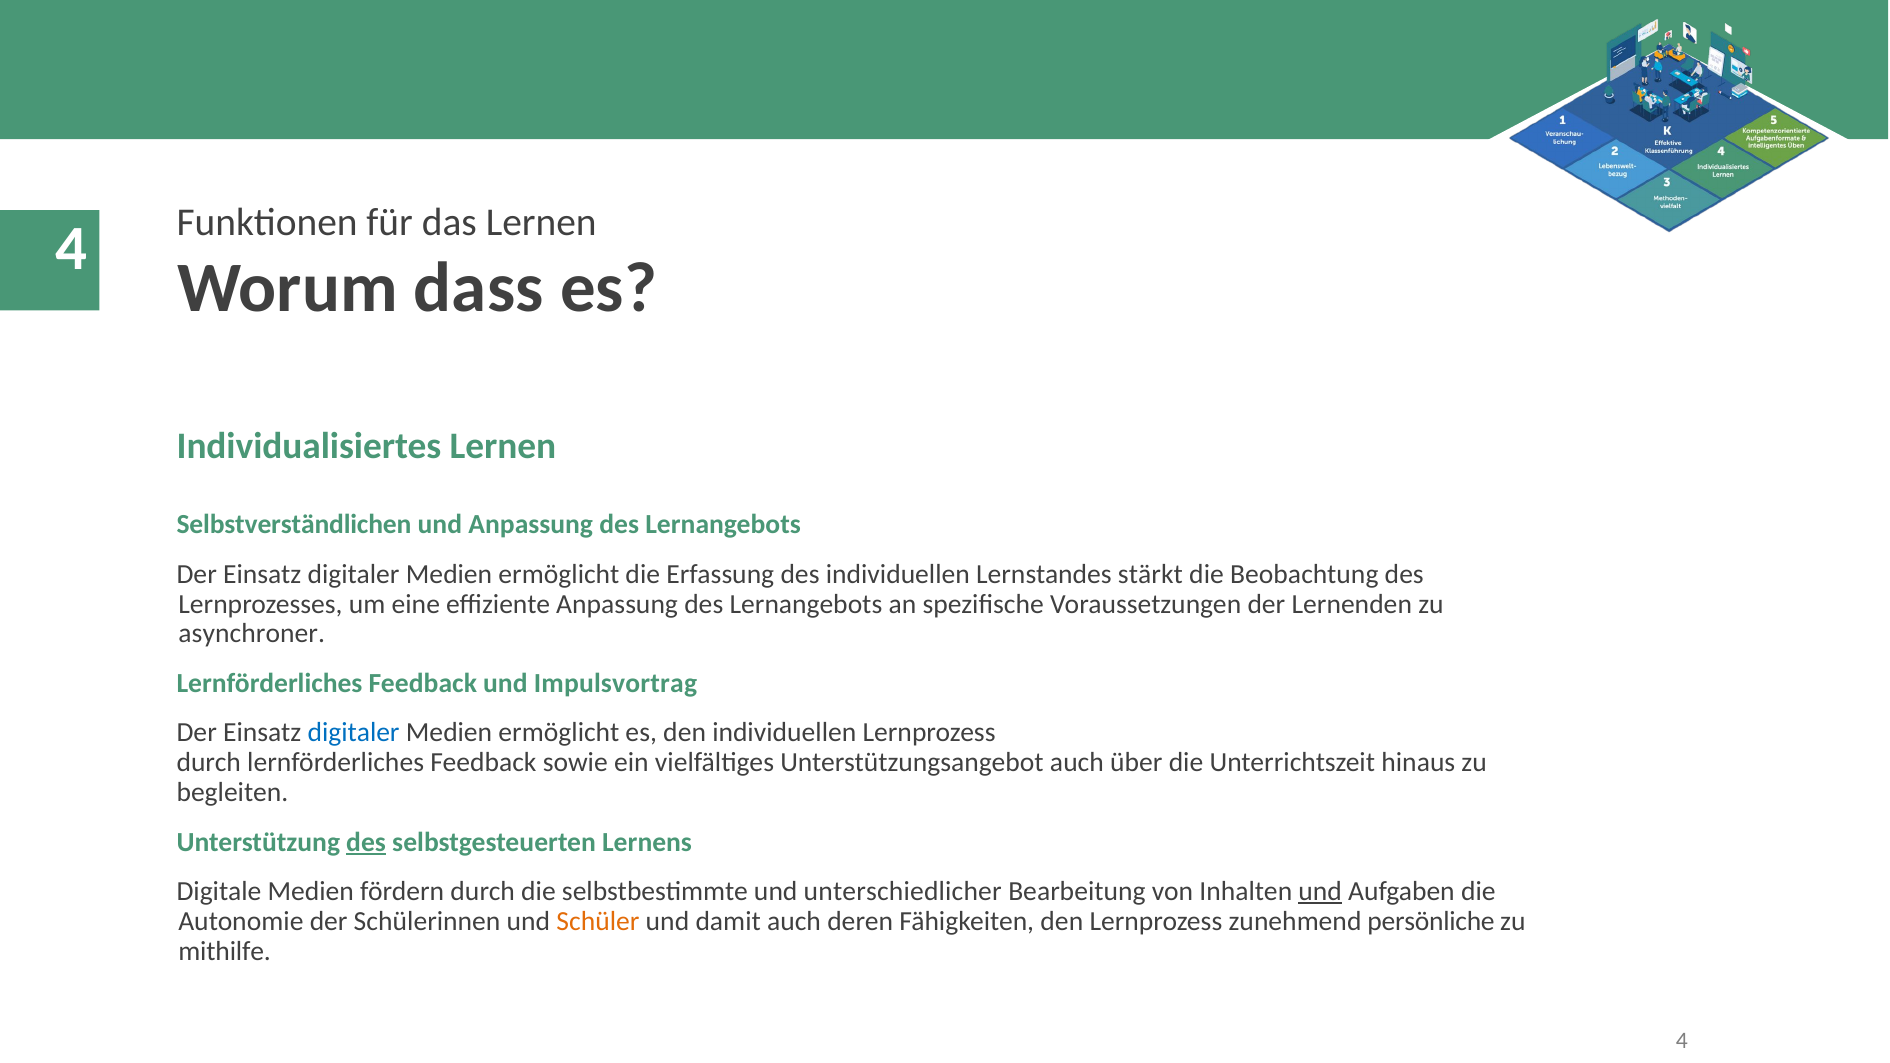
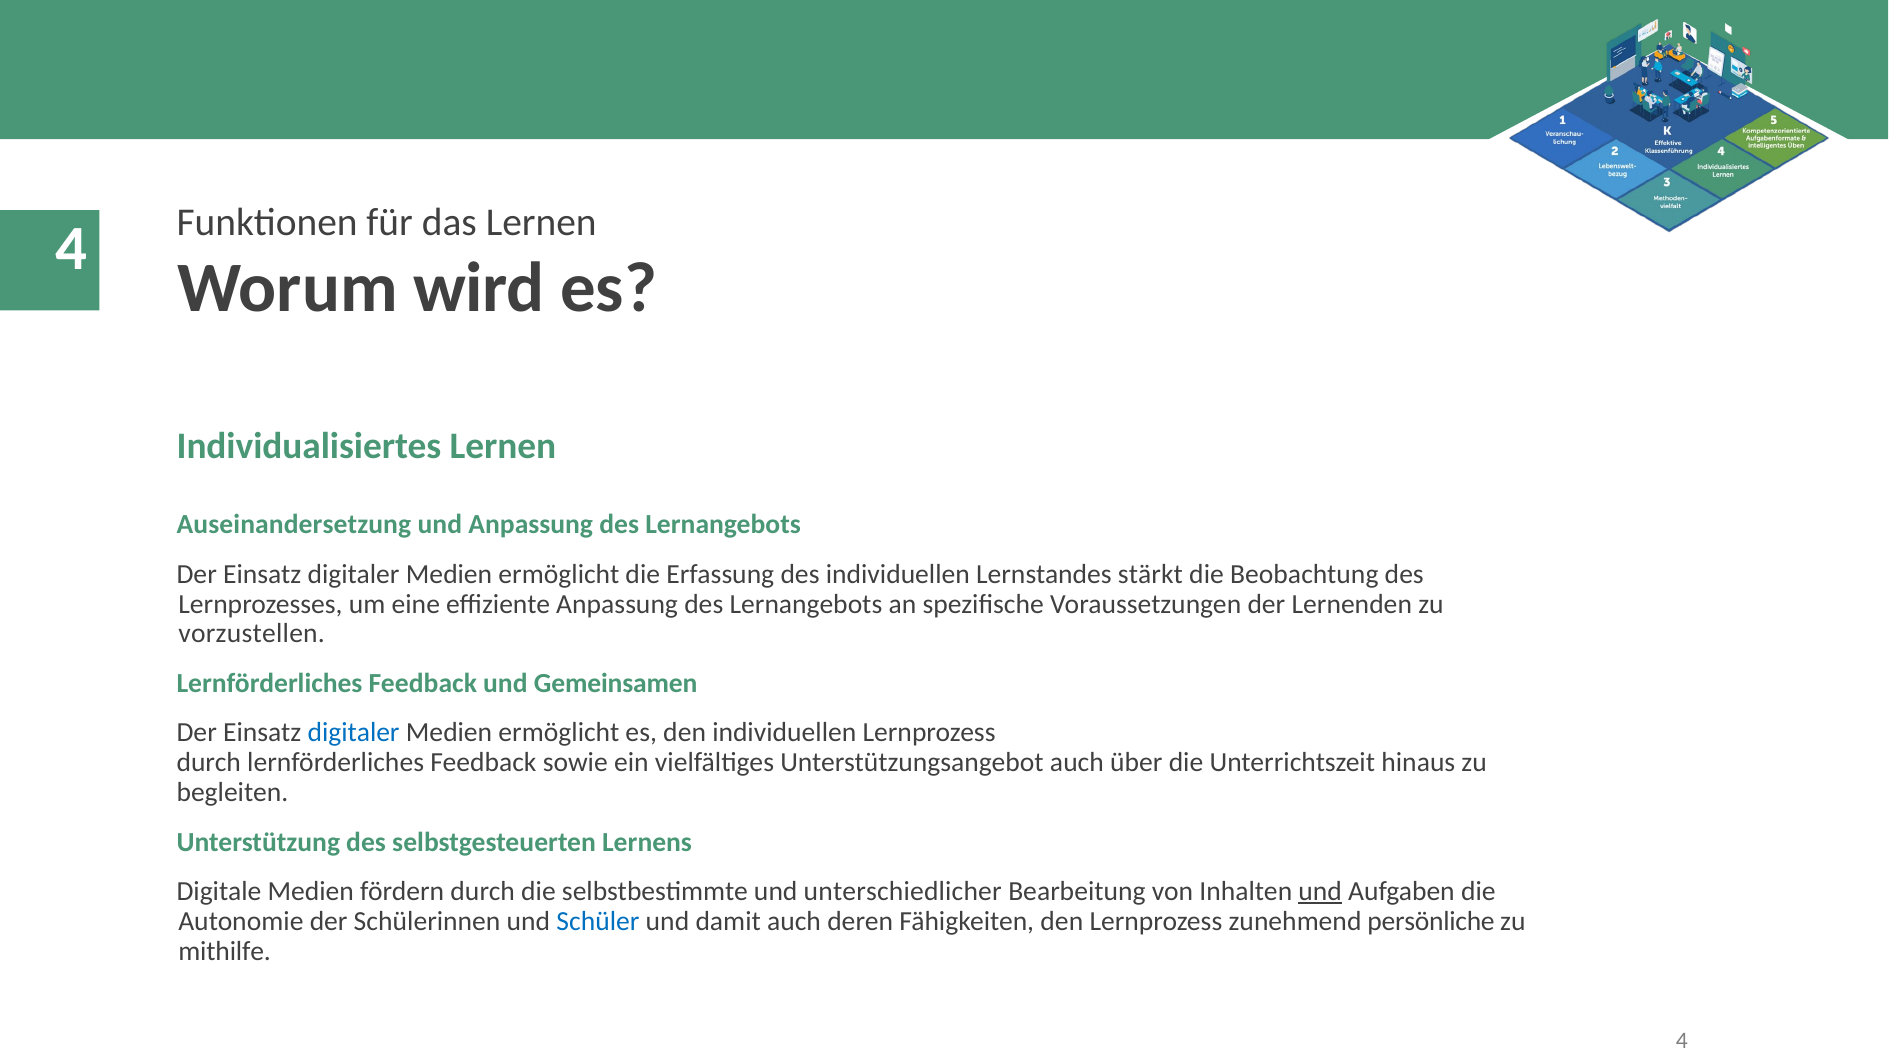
dass: dass -> wird (479, 288)
Selbstverständlichen: Selbstverständlichen -> Auseinandersetzung (294, 525)
asynchroner: asynchroner -> vorzustellen (252, 634)
Impulsvortrag: Impulsvortrag -> Gemeinsamen (616, 683)
des underline: present -> none (366, 842)
Schüler colour: orange -> blue (598, 921)
